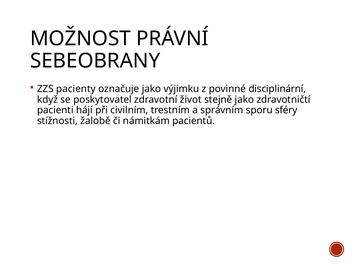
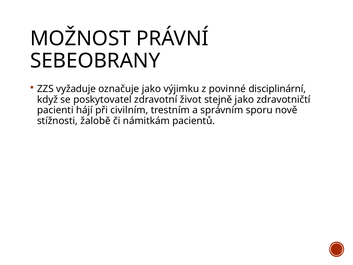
pacienty: pacienty -> vyžaduje (76, 89)
sféry: sféry -> nově (286, 110)
